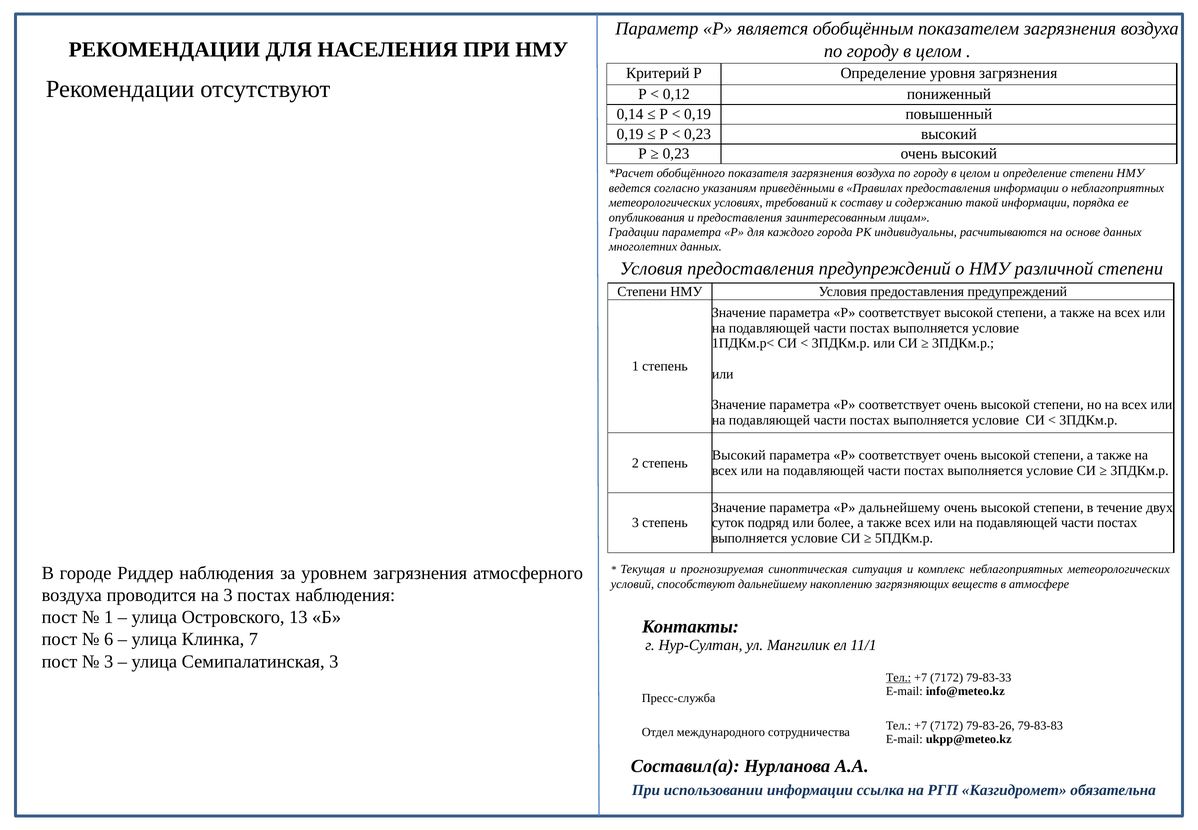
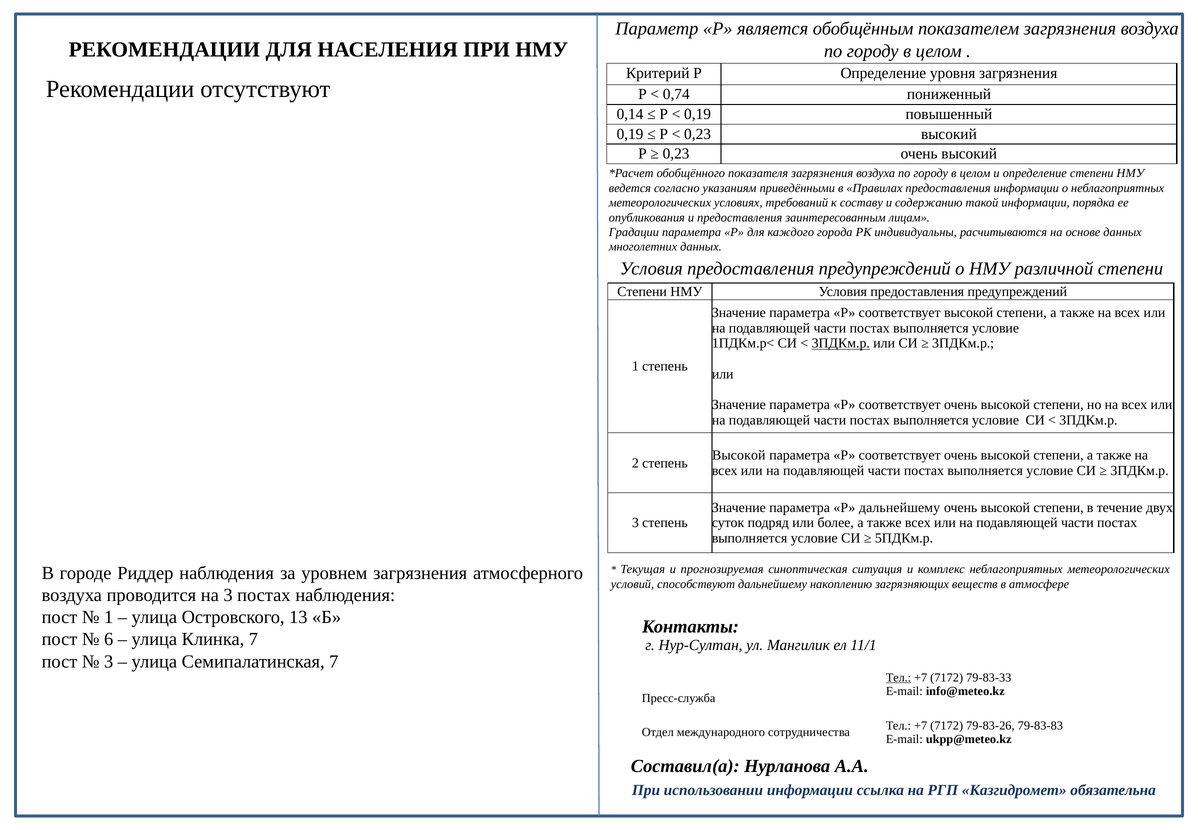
0,12: 0,12 -> 0,74 (676, 94)
3ПДКм.р underline: none -> present (841, 343)
Высокий: Высокий -> Высокой (739, 455)
Семипалатинская 3: 3 -> 7 (334, 661)
